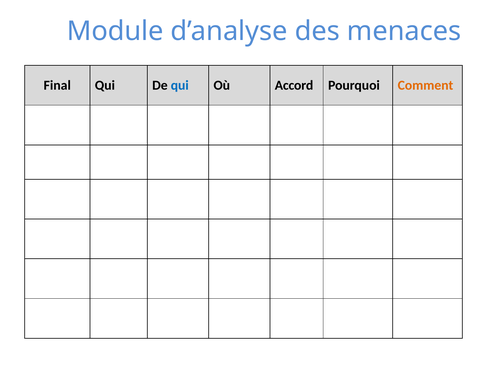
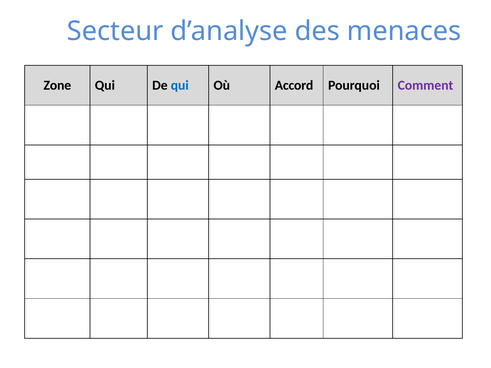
Module: Module -> Secteur (115, 31)
Final: Final -> Zone (57, 86)
Comment colour: orange -> purple (425, 86)
